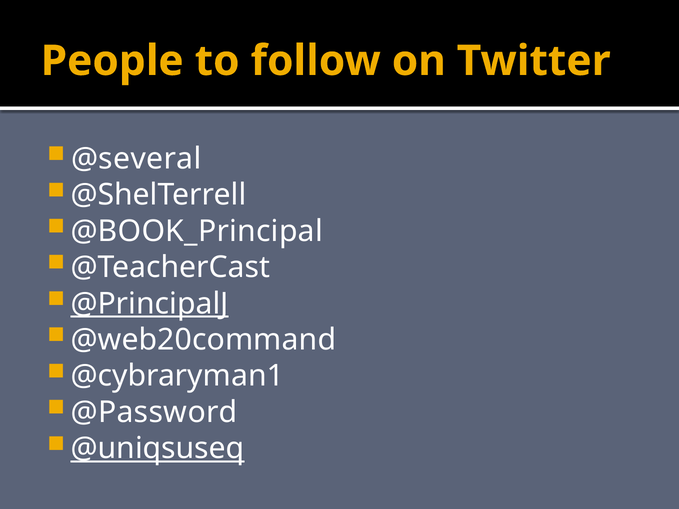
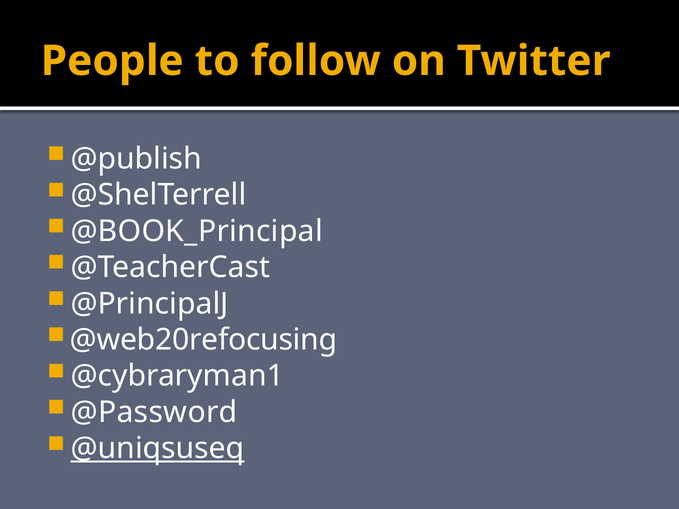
@several: @several -> @publish (136, 159)
@PrincipalJ underline: present -> none (150, 304)
@web20command: @web20command -> @web20refocusing (204, 340)
